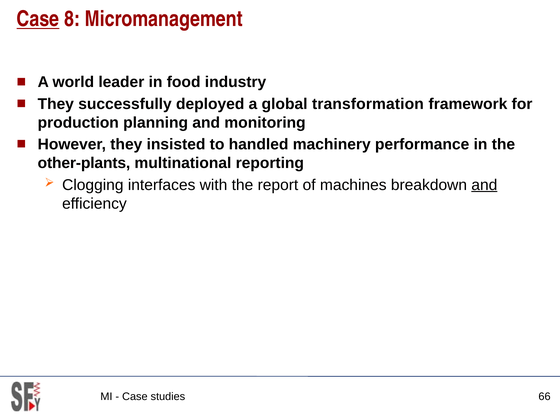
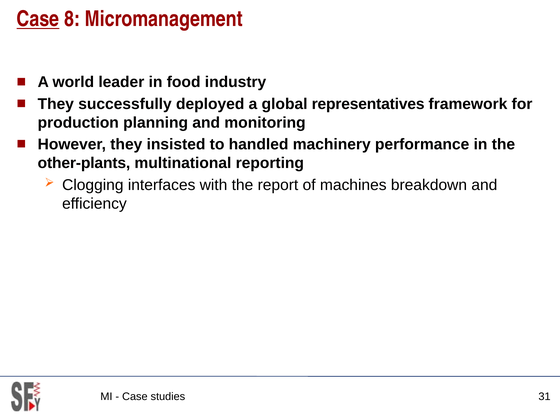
transformation: transformation -> representatives (368, 104)
and underline: present -> none (484, 185)
66: 66 -> 31 (545, 396)
